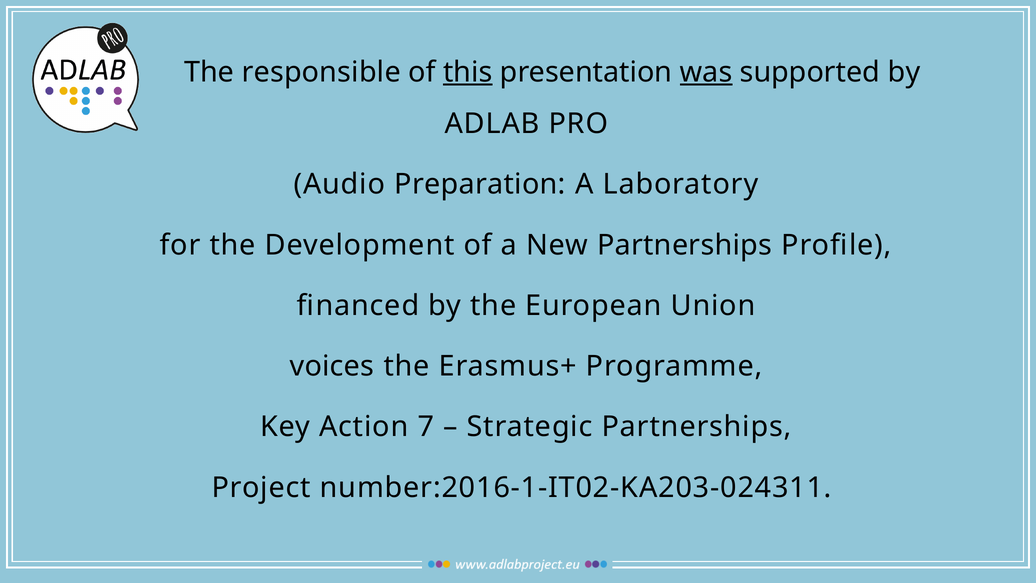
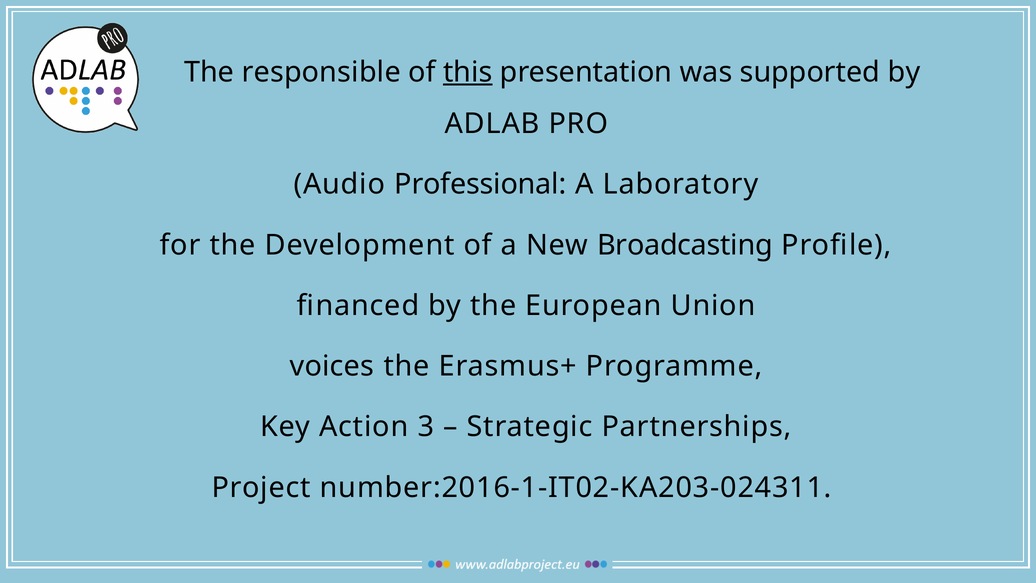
was underline: present -> none (706, 72)
Preparation: Preparation -> Professional (480, 184)
New Partnerships: Partnerships -> Broadcasting (685, 245)
7: 7 -> 3 (426, 427)
